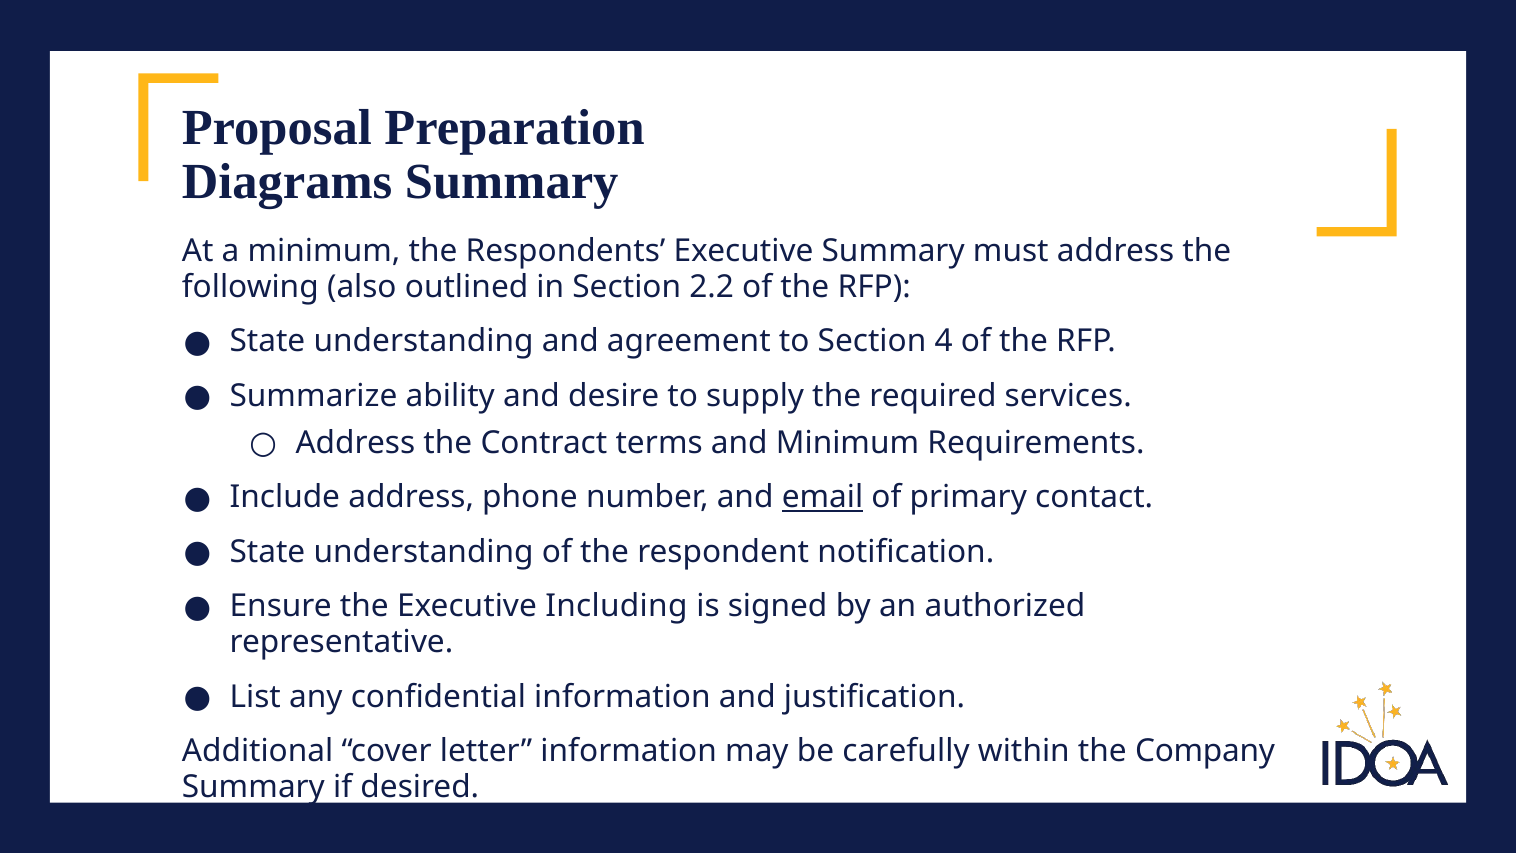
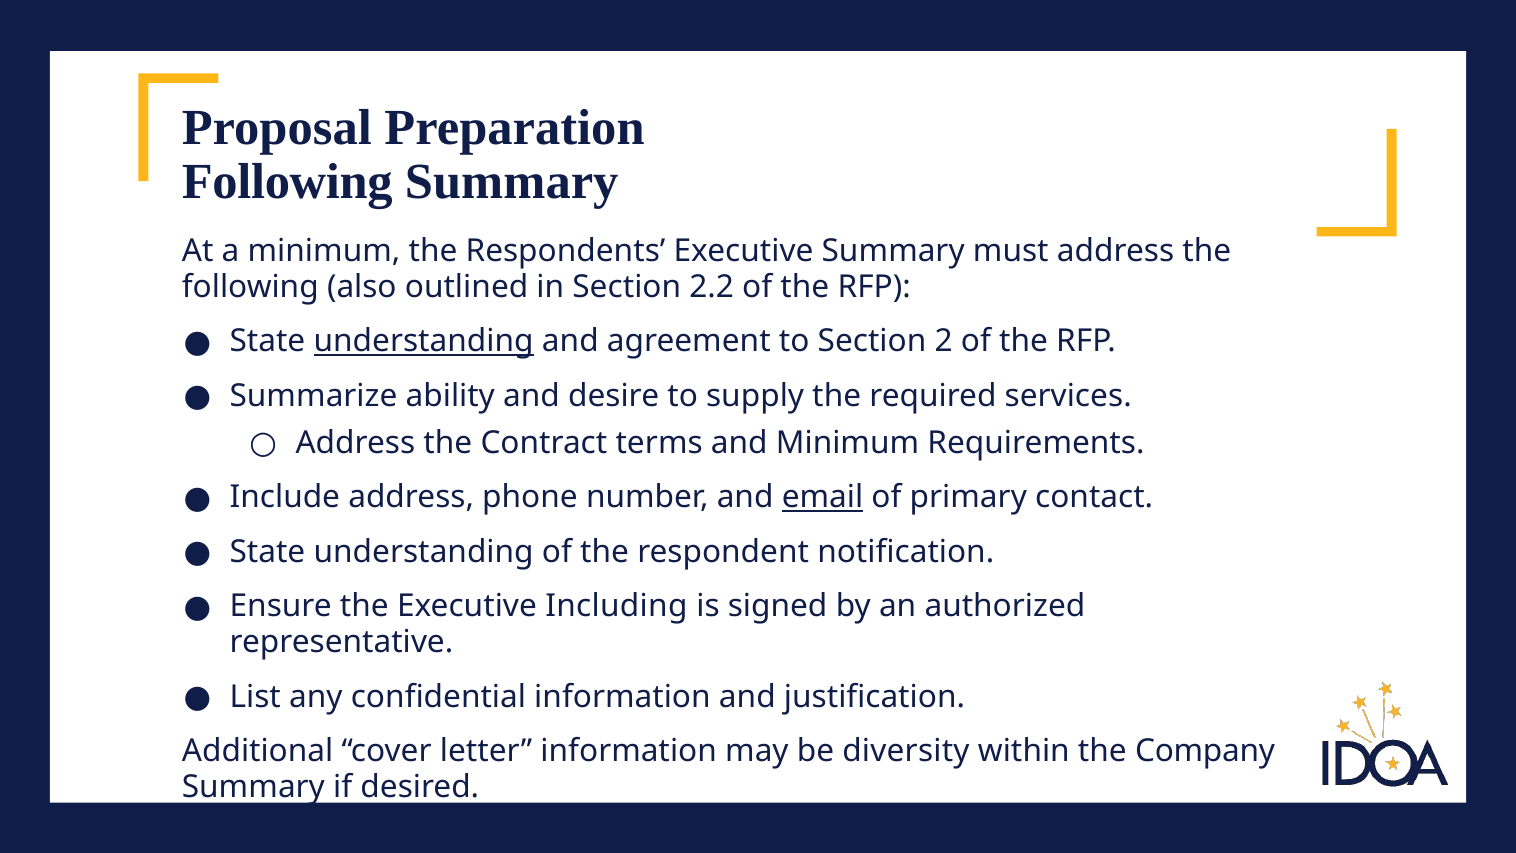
Diagrams: Diagrams -> Following (287, 181)
understanding underline: none -> present (424, 341)
4: 4 -> 2 (944, 341)
carefully: carefully -> diversity (906, 751)
